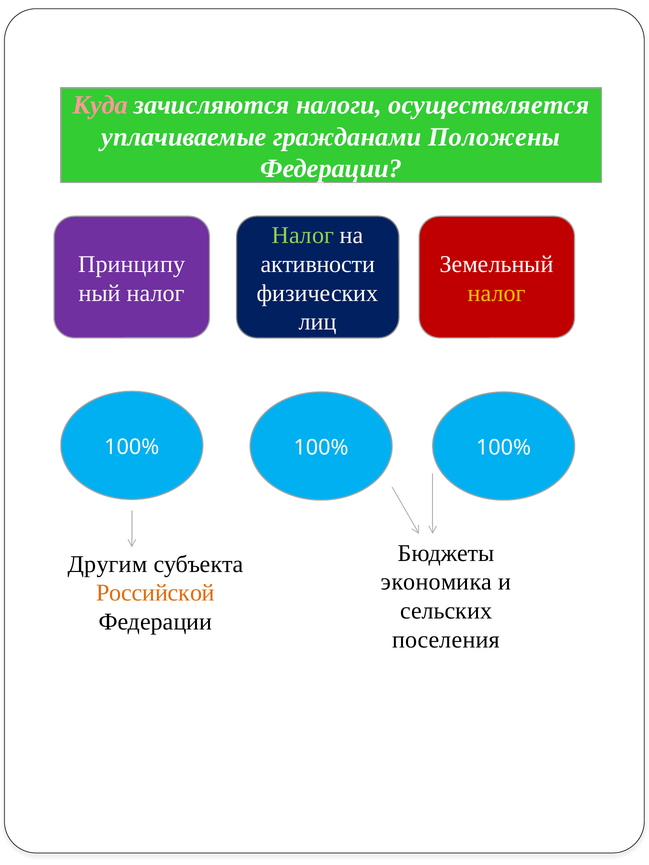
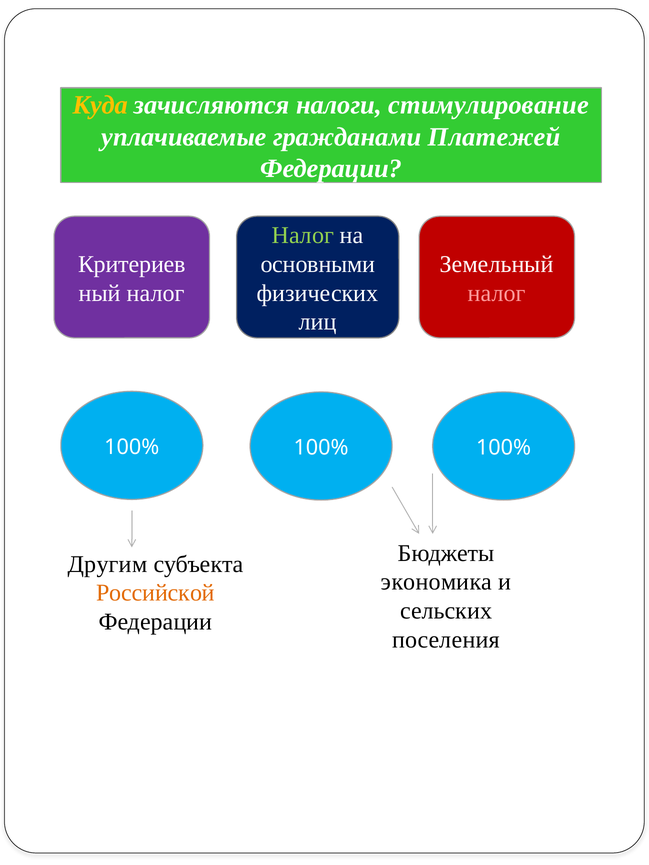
Куда colour: pink -> yellow (100, 105)
осуществляется: осуществляется -> стимулирование (489, 105)
Положены: Положены -> Платежей (494, 137)
Принципу: Принципу -> Критериев (132, 264)
активности: активности -> основными (318, 264)
налог colour: yellow -> pink (497, 293)
